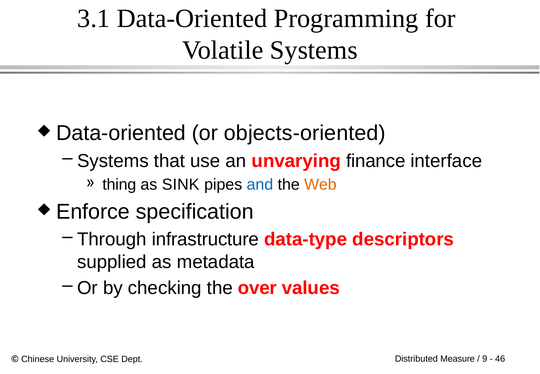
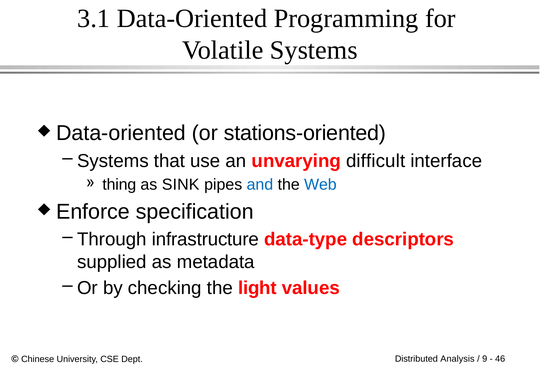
objects-oriented: objects-oriented -> stations-oriented (305, 133)
finance: finance -> difficult (376, 161)
Web colour: orange -> blue (320, 185)
over: over -> light (257, 288)
Measure: Measure -> Analysis (457, 359)
